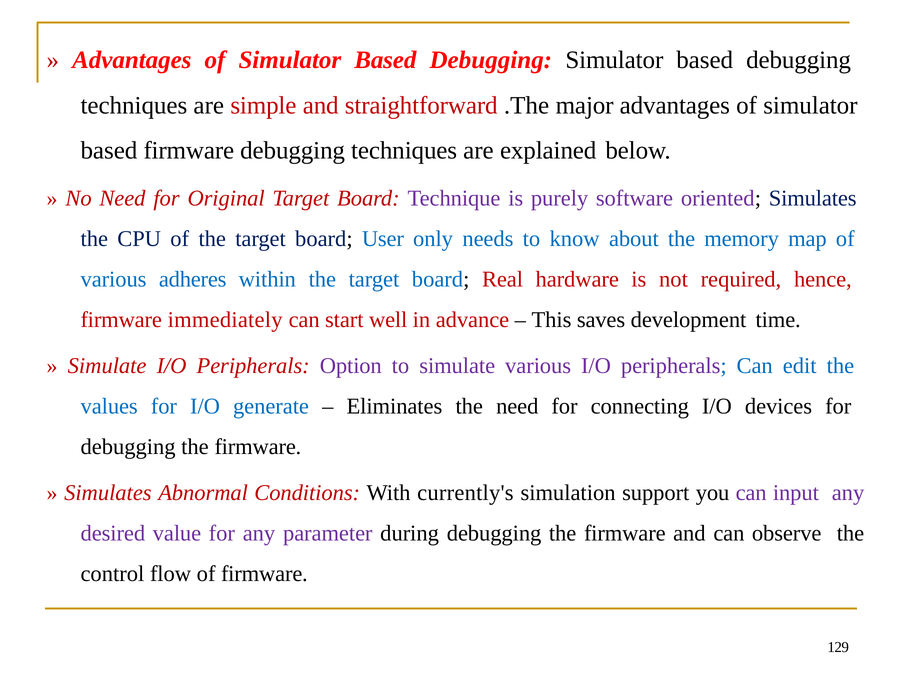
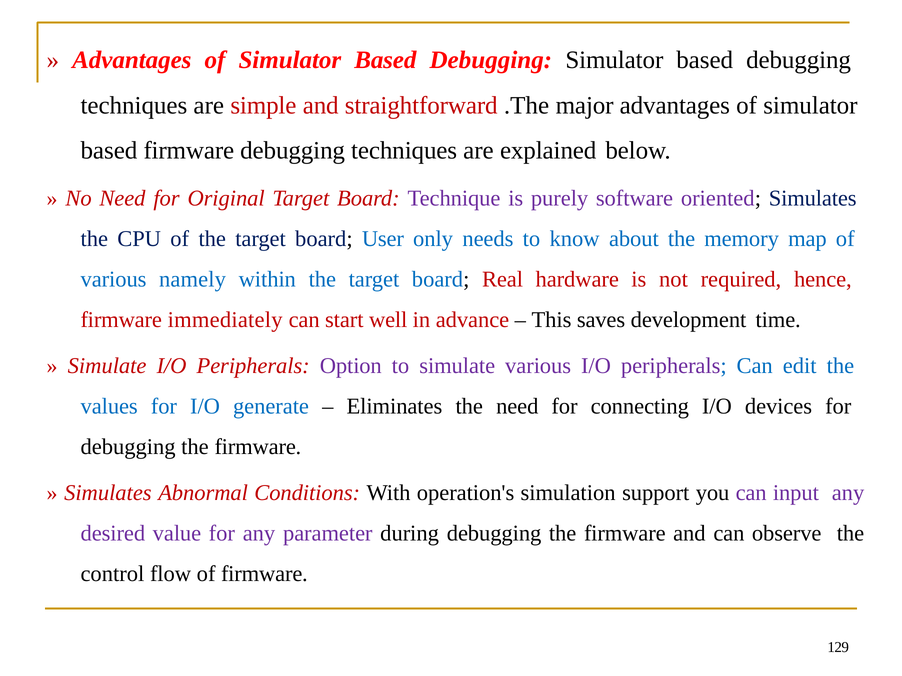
adheres: adheres -> namely (193, 279)
currently's: currently's -> operation's (466, 493)
